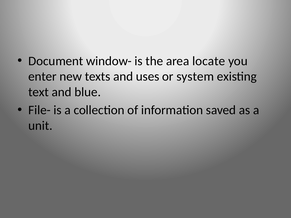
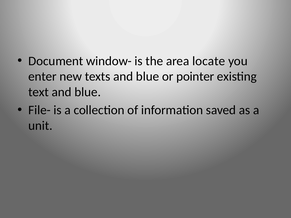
texts and uses: uses -> blue (148, 77)
system: system -> pointer (195, 77)
